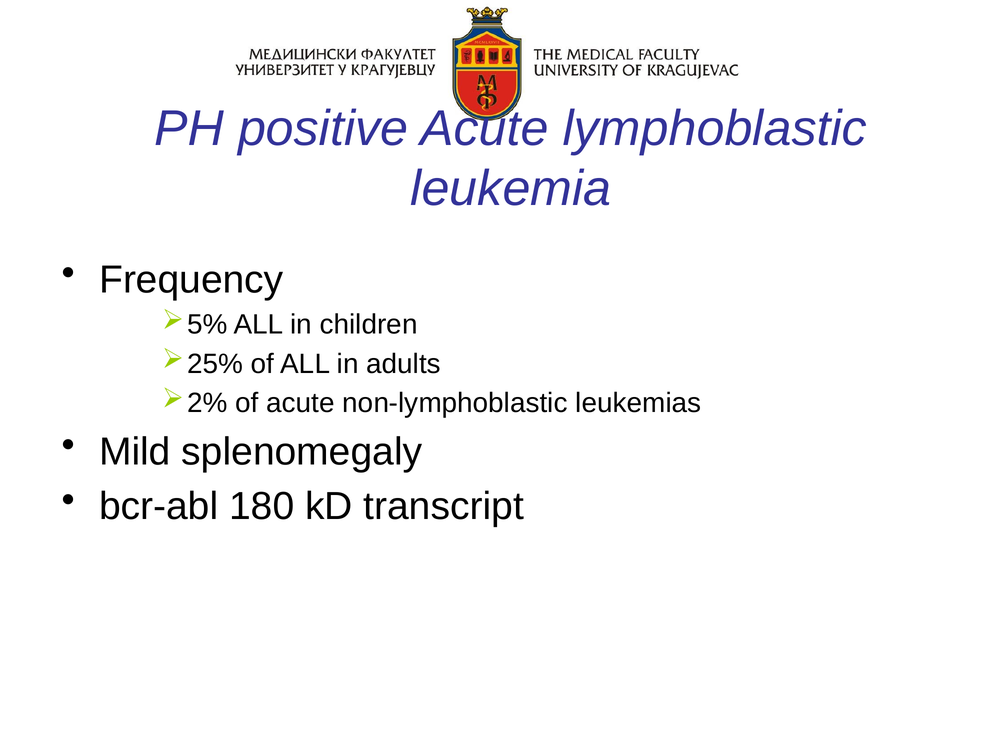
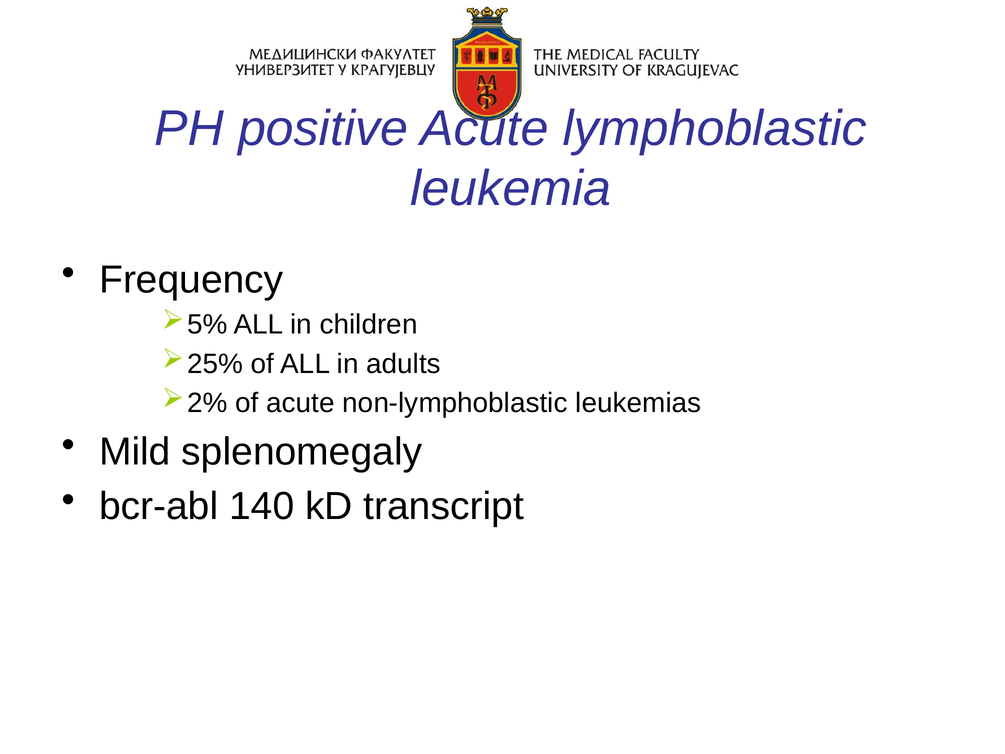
180: 180 -> 140 (262, 506)
